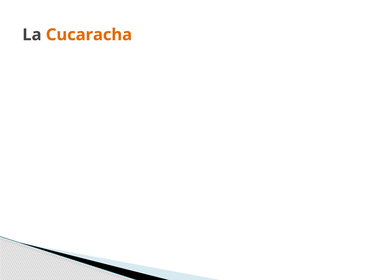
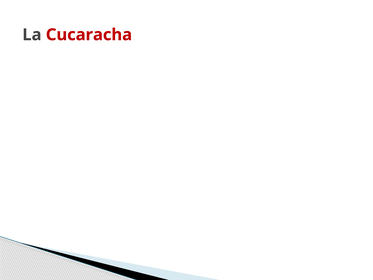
Cucaracha colour: orange -> red (89, 35)
